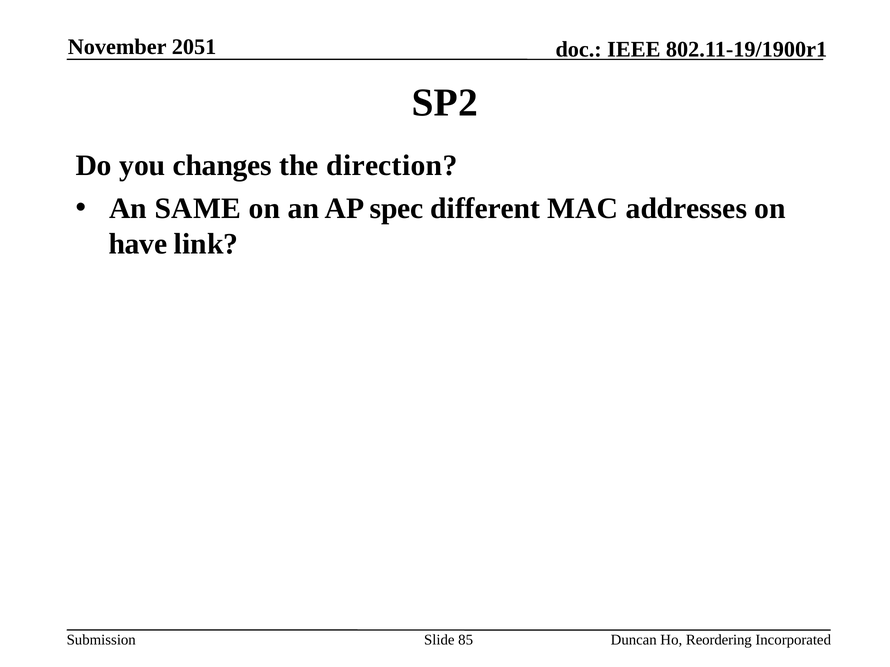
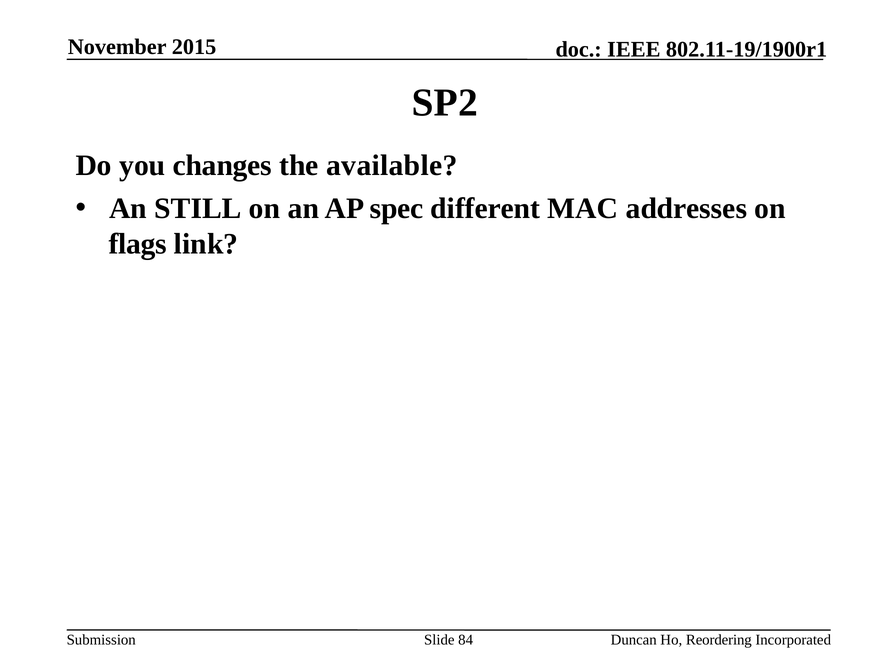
2051: 2051 -> 2015 (194, 47)
direction: direction -> available (392, 166)
SAME: SAME -> STILL (198, 209)
have: have -> flags (138, 244)
85: 85 -> 84 (466, 640)
